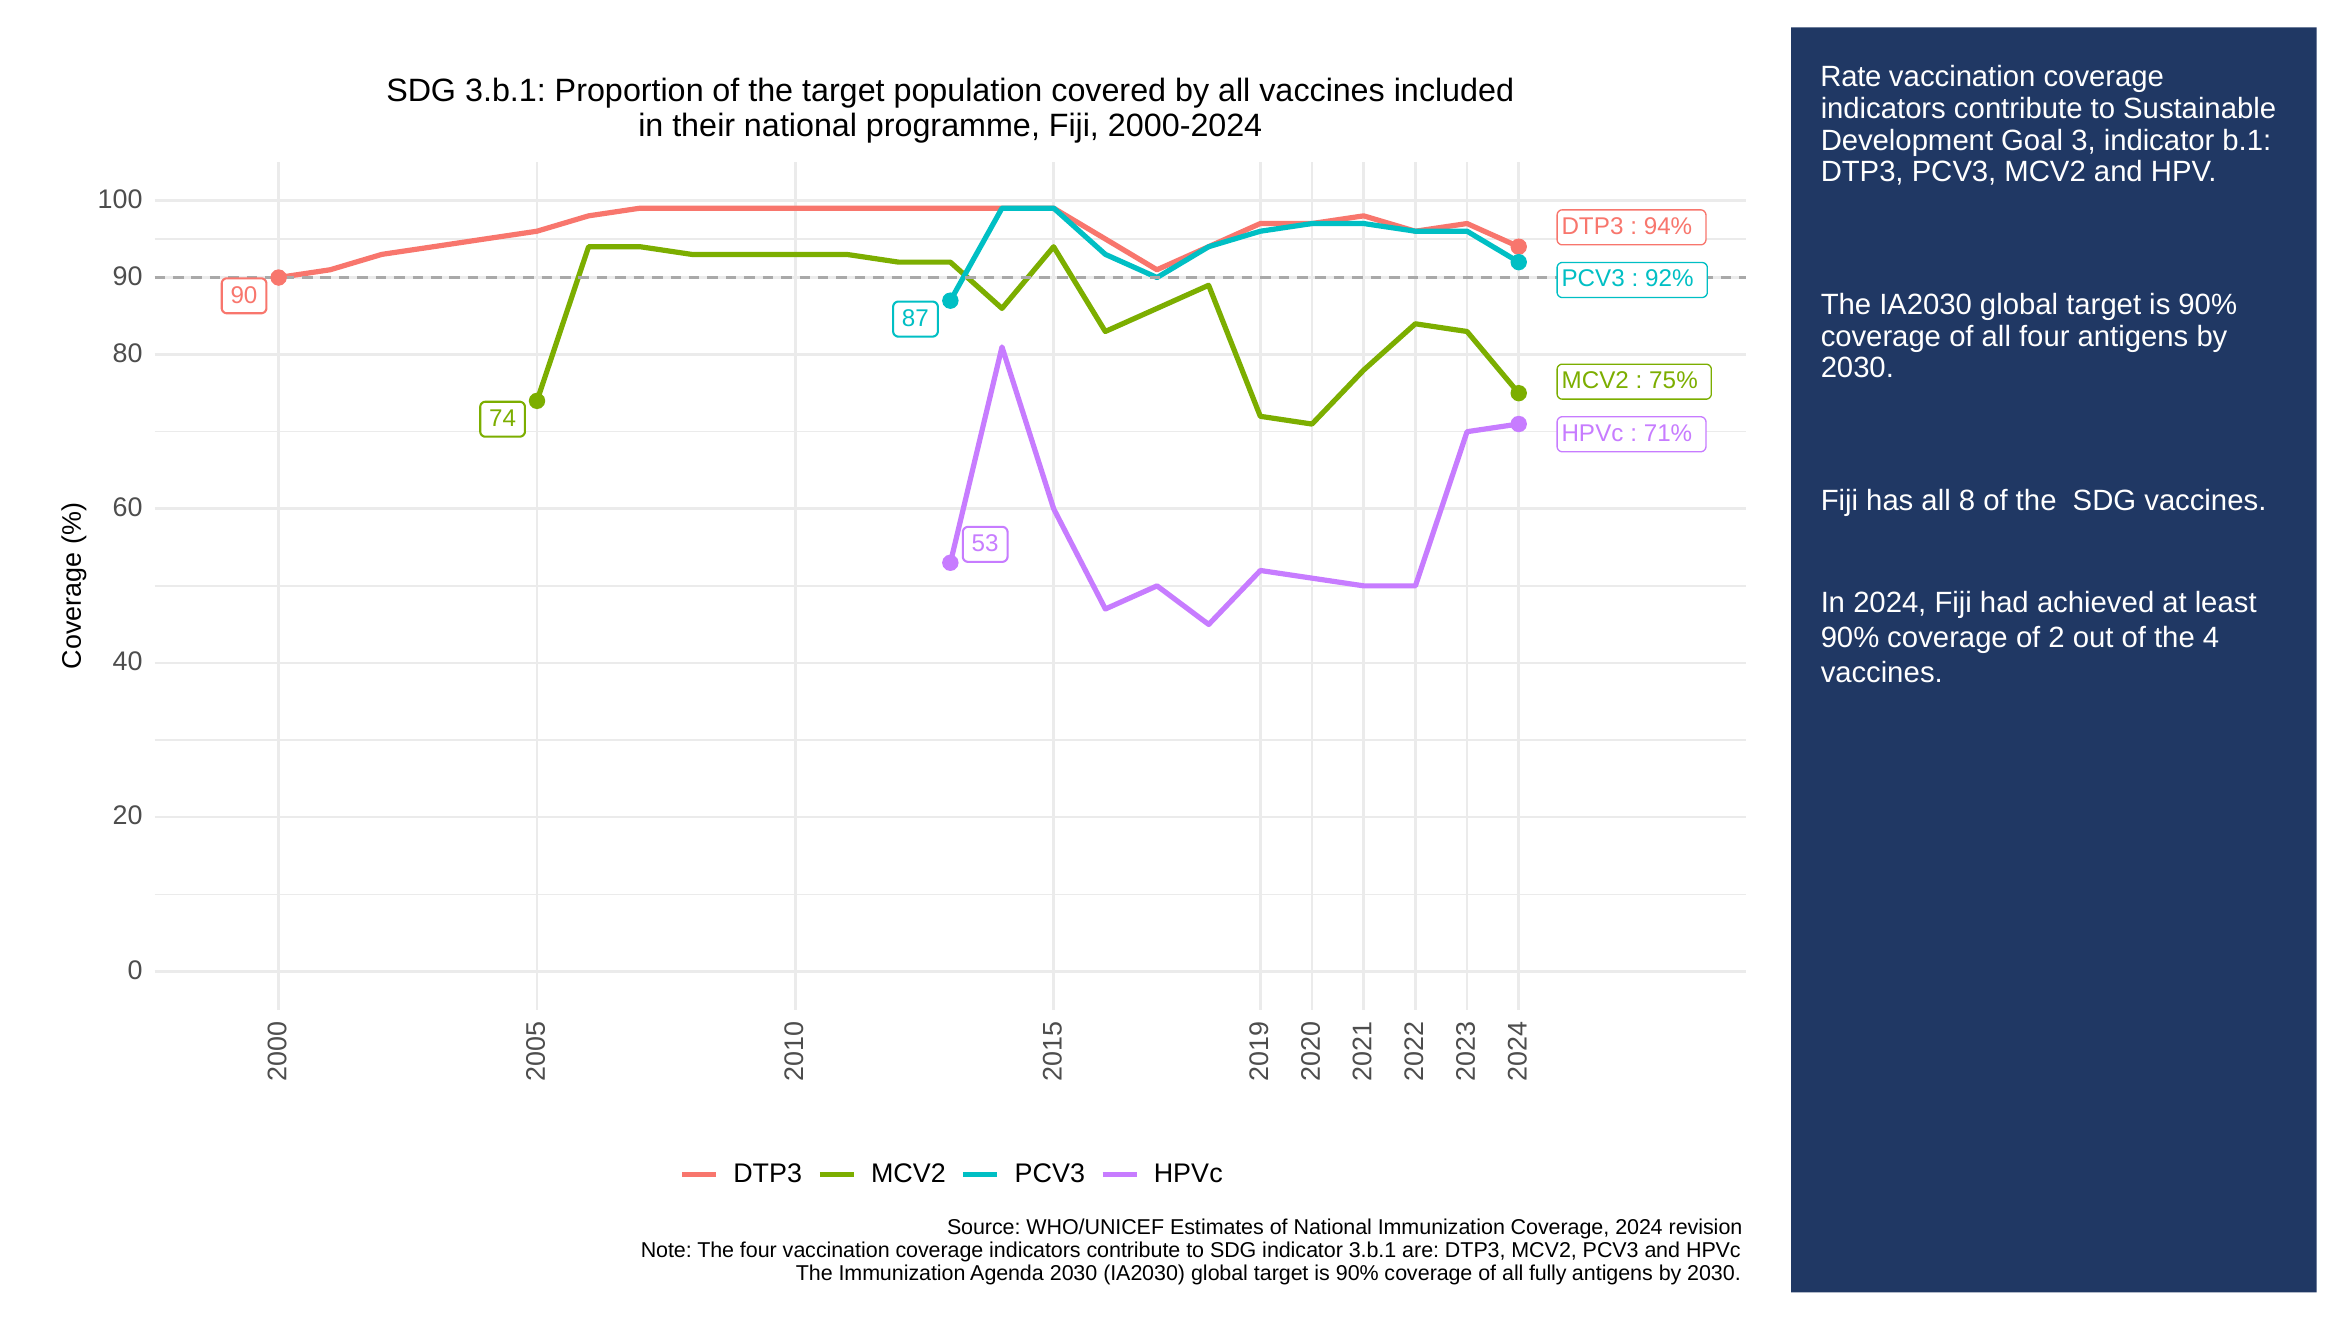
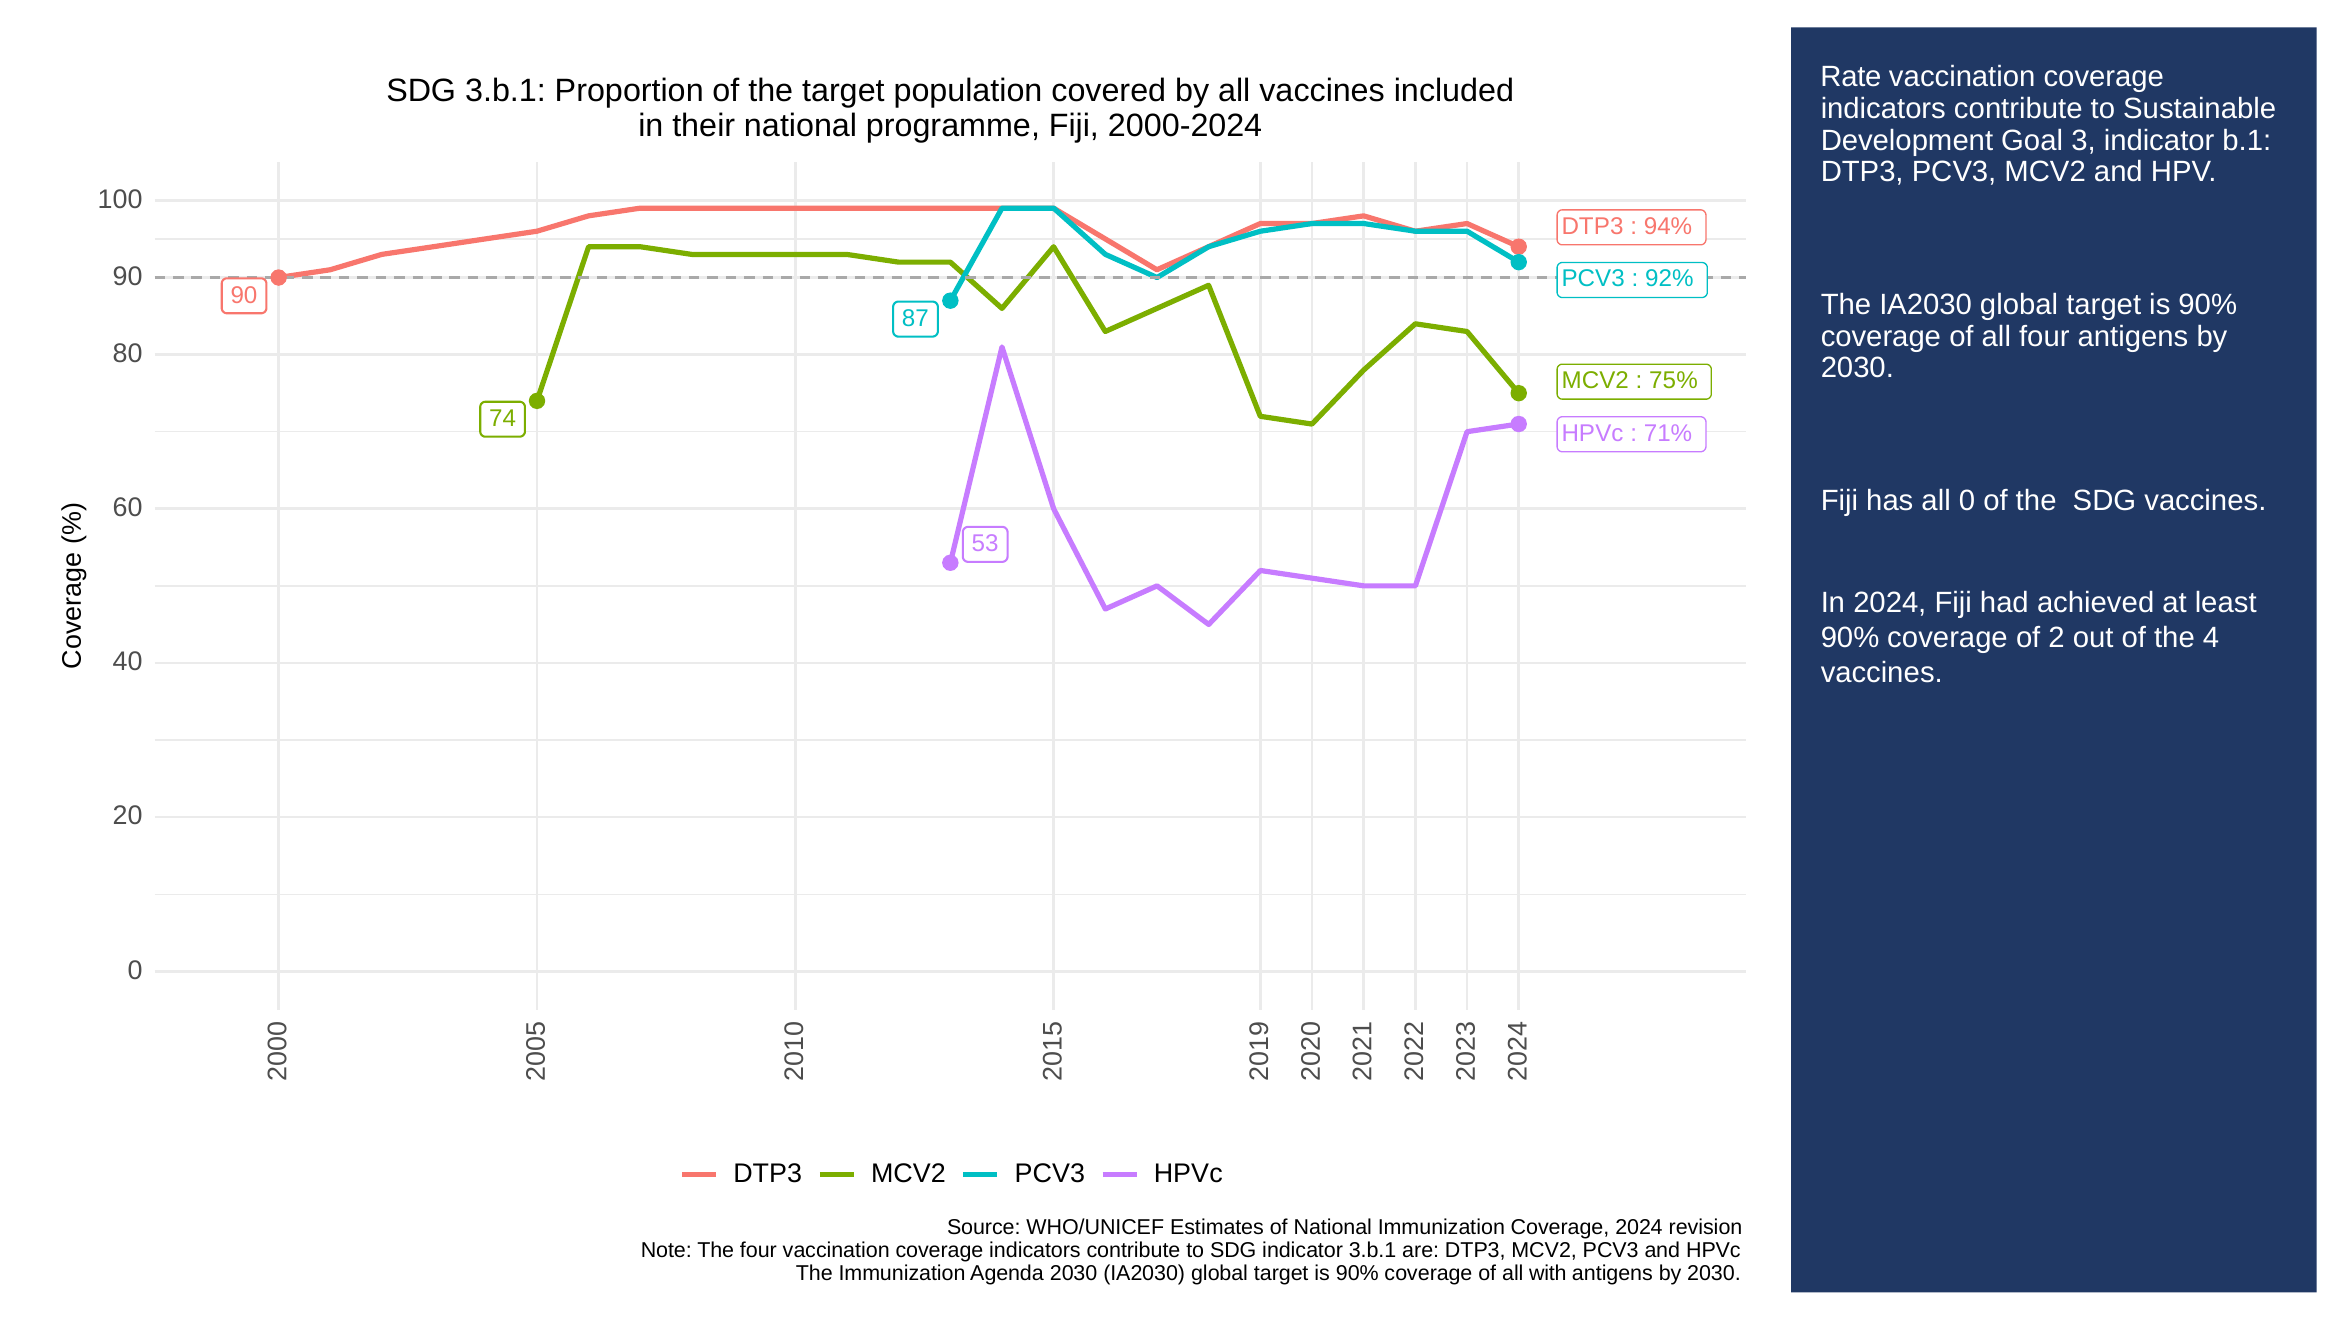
all 8: 8 -> 0 (1967, 501)
fully: fully -> with (1548, 1273)
